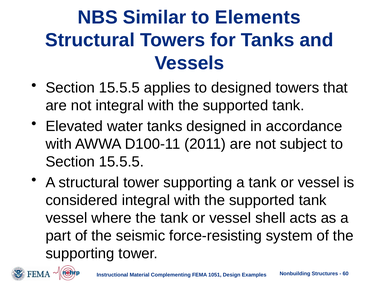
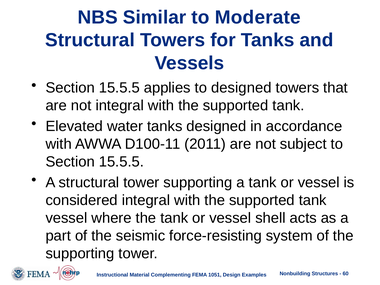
Elements: Elements -> Moderate (258, 17)
